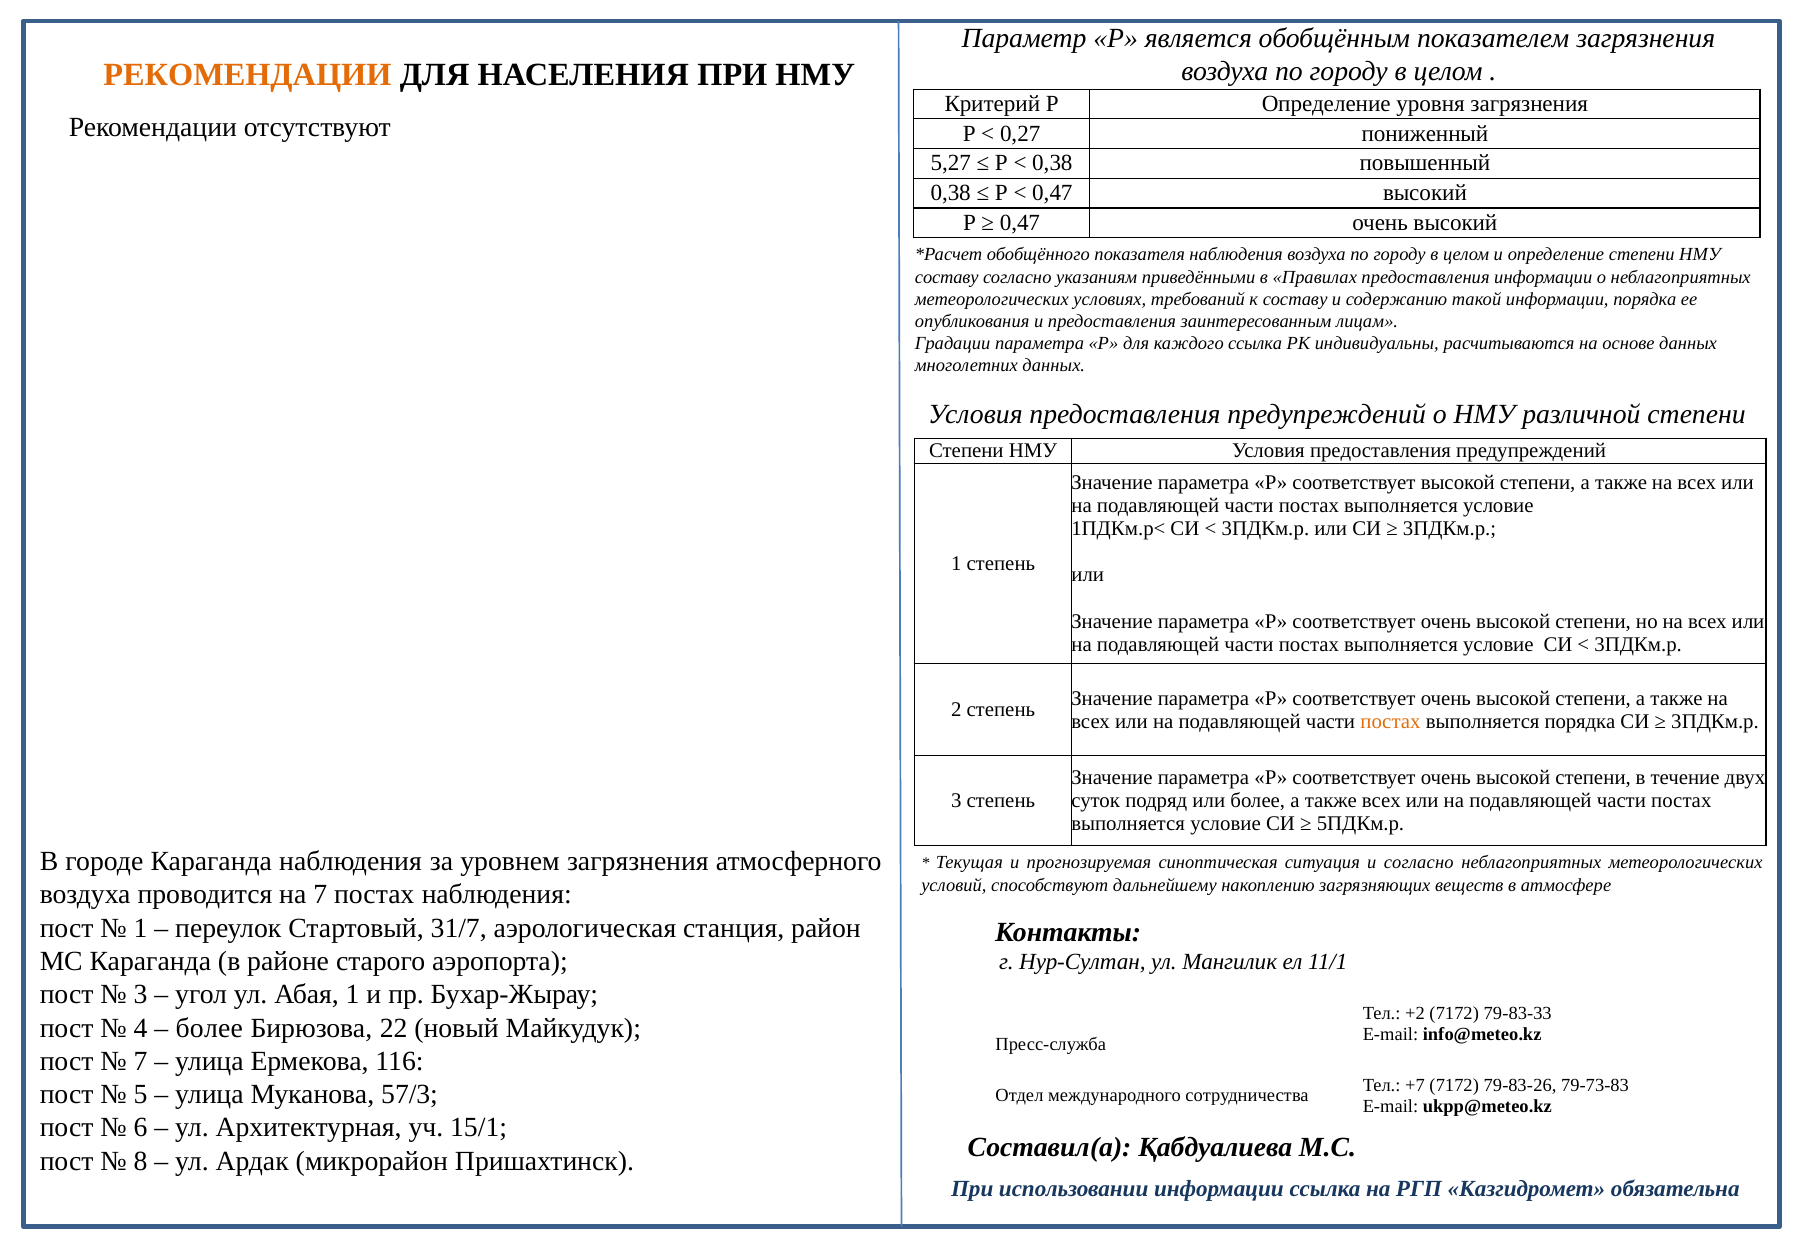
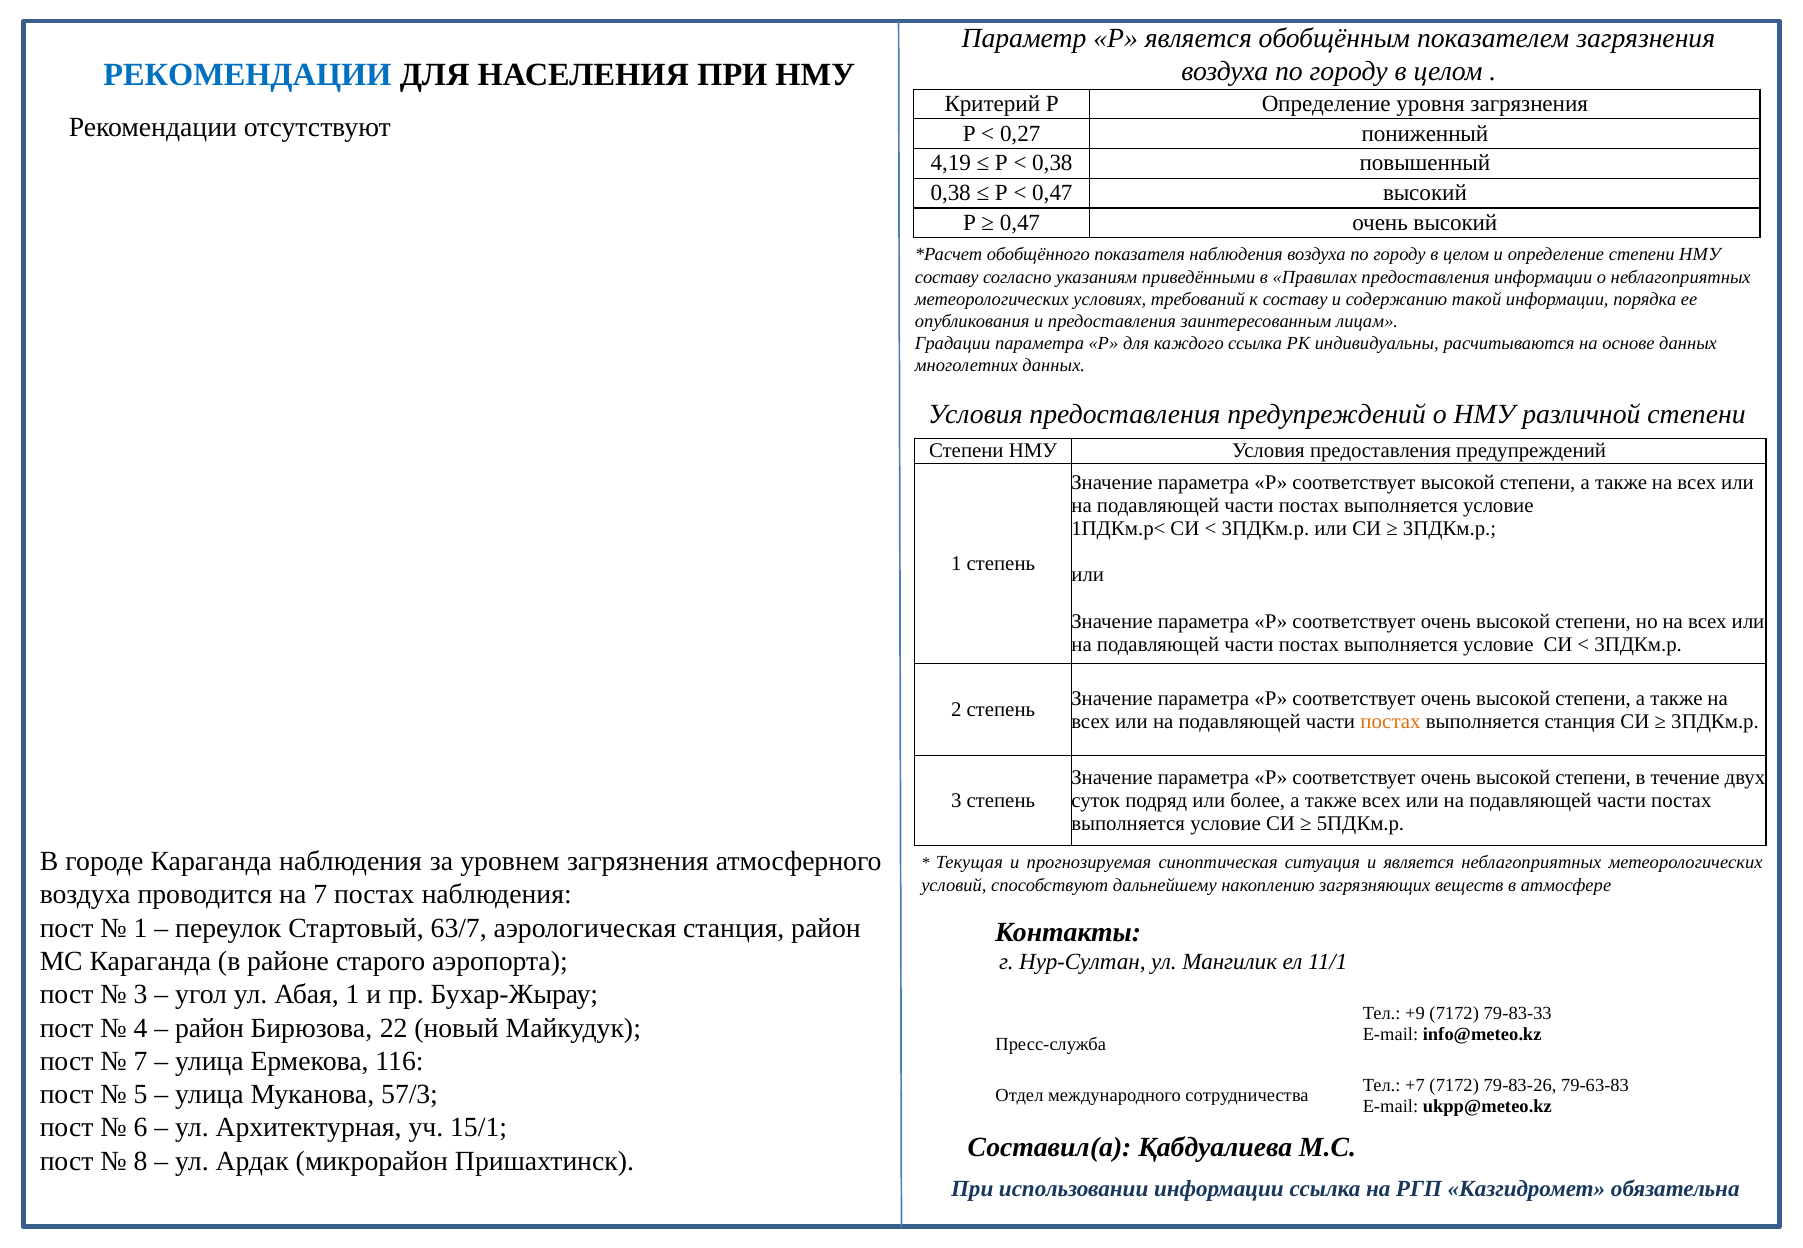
РЕКОМЕНДАЦИИ colour: orange -> blue (247, 75)
5,27: 5,27 -> 4,19 (951, 163)
выполняется порядка: порядка -> станция (1580, 721)
и согласно: согласно -> является (1419, 863)
31/7: 31/7 -> 63/7 (459, 928)
+2: +2 -> +9 (1415, 1014)
более: более -> район (210, 1028)
79-73-83: 79-73-83 -> 79-63-83 (1595, 1086)
